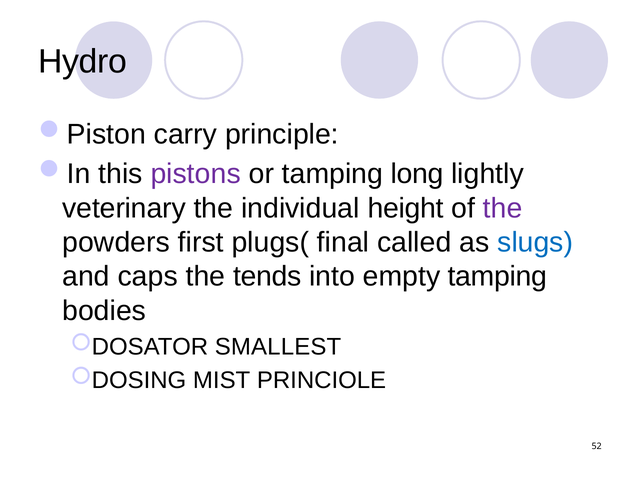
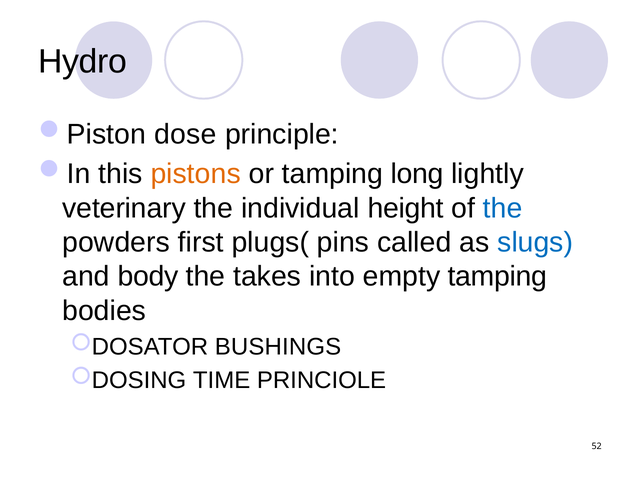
carry: carry -> dose (185, 134)
pistons colour: purple -> orange (196, 174)
the colour: purple -> blue (503, 208)
final: final -> pins (343, 242)
caps: caps -> body (148, 277)
tends: tends -> takes (267, 277)
SMALLEST: SMALLEST -> BUSHINGS (278, 347)
MIST: MIST -> TIME (222, 380)
